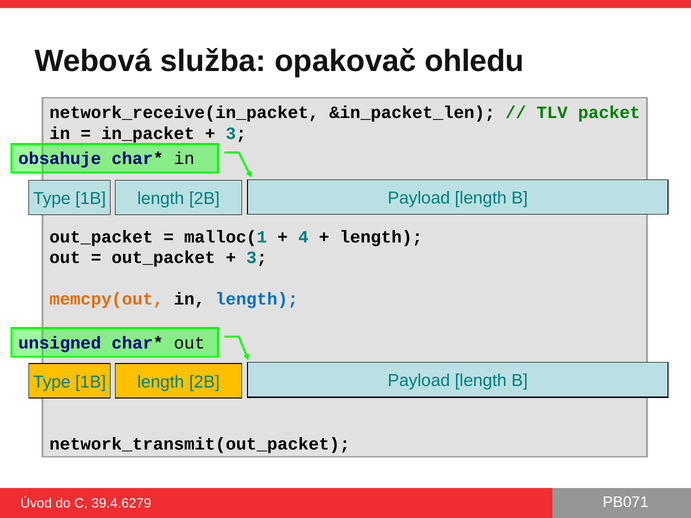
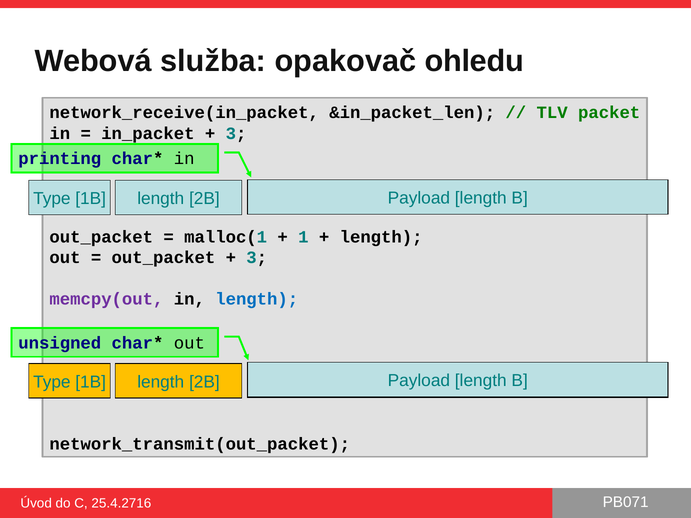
obsahuje: obsahuje -> printing (60, 159)
4: 4 -> 1 (303, 237)
memcpy(out colour: orange -> purple (106, 299)
39.4.6279: 39.4.6279 -> 25.4.2716 (121, 503)
